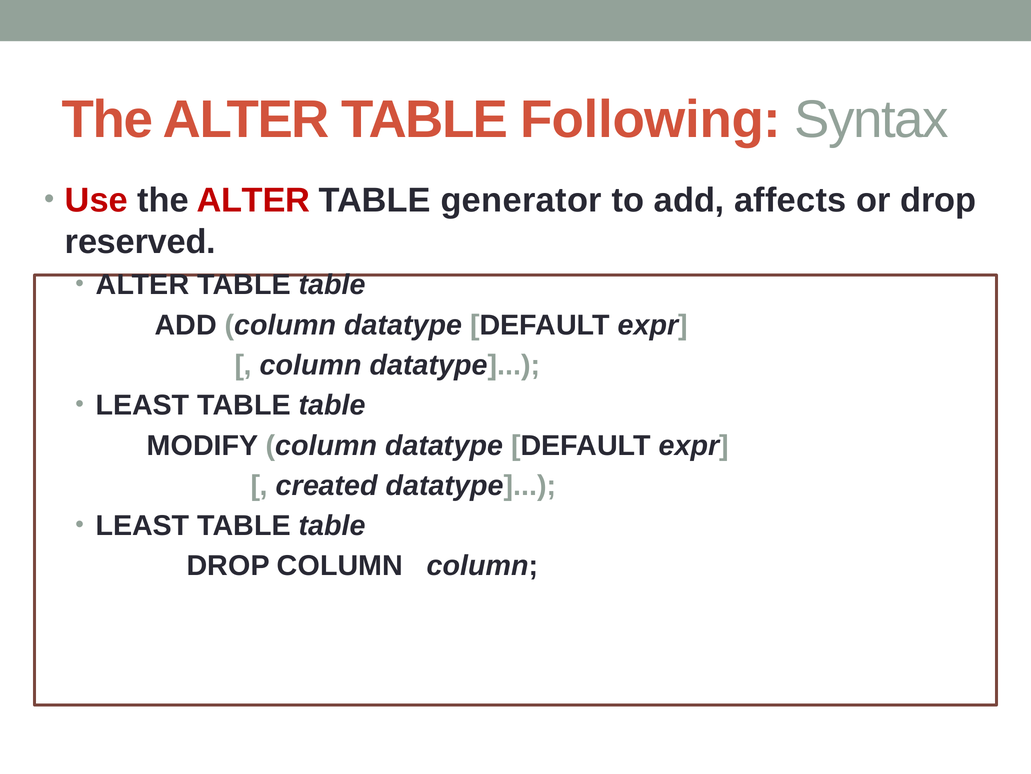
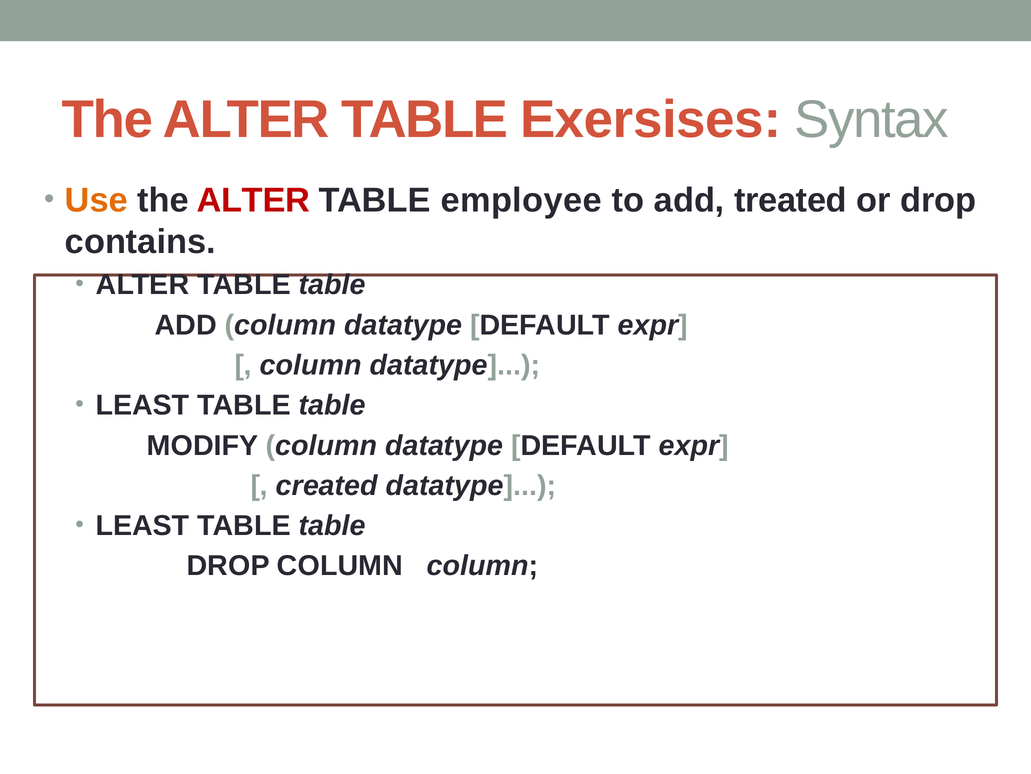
Following: Following -> Exersises (651, 120)
Use colour: red -> orange (96, 200)
generator: generator -> employee (521, 200)
affects: affects -> treated (790, 200)
reserved: reserved -> contains (140, 242)
